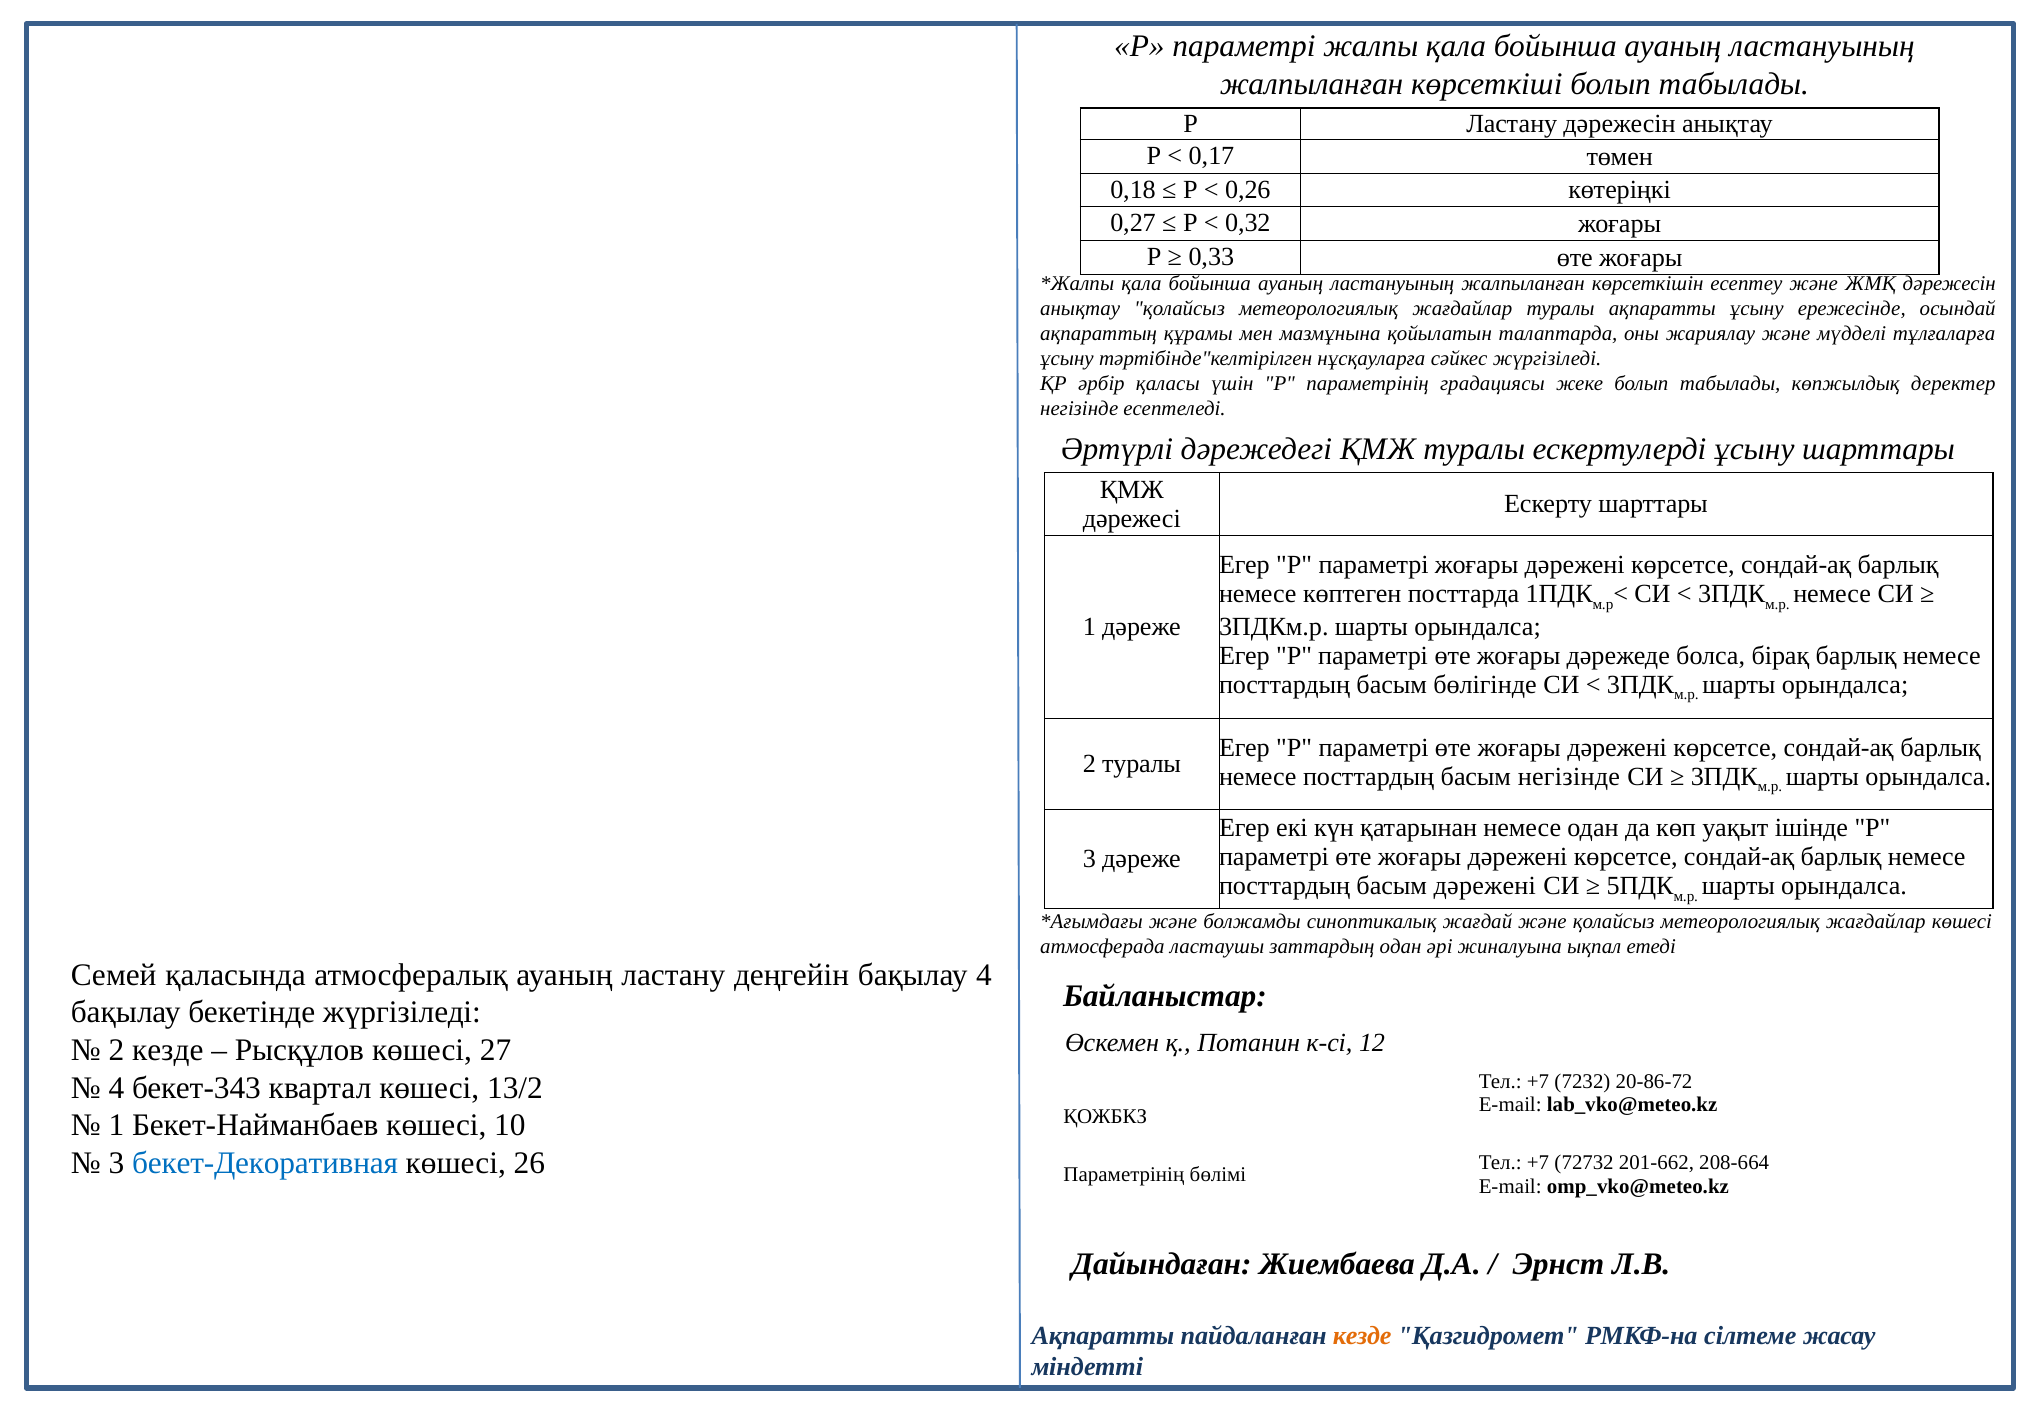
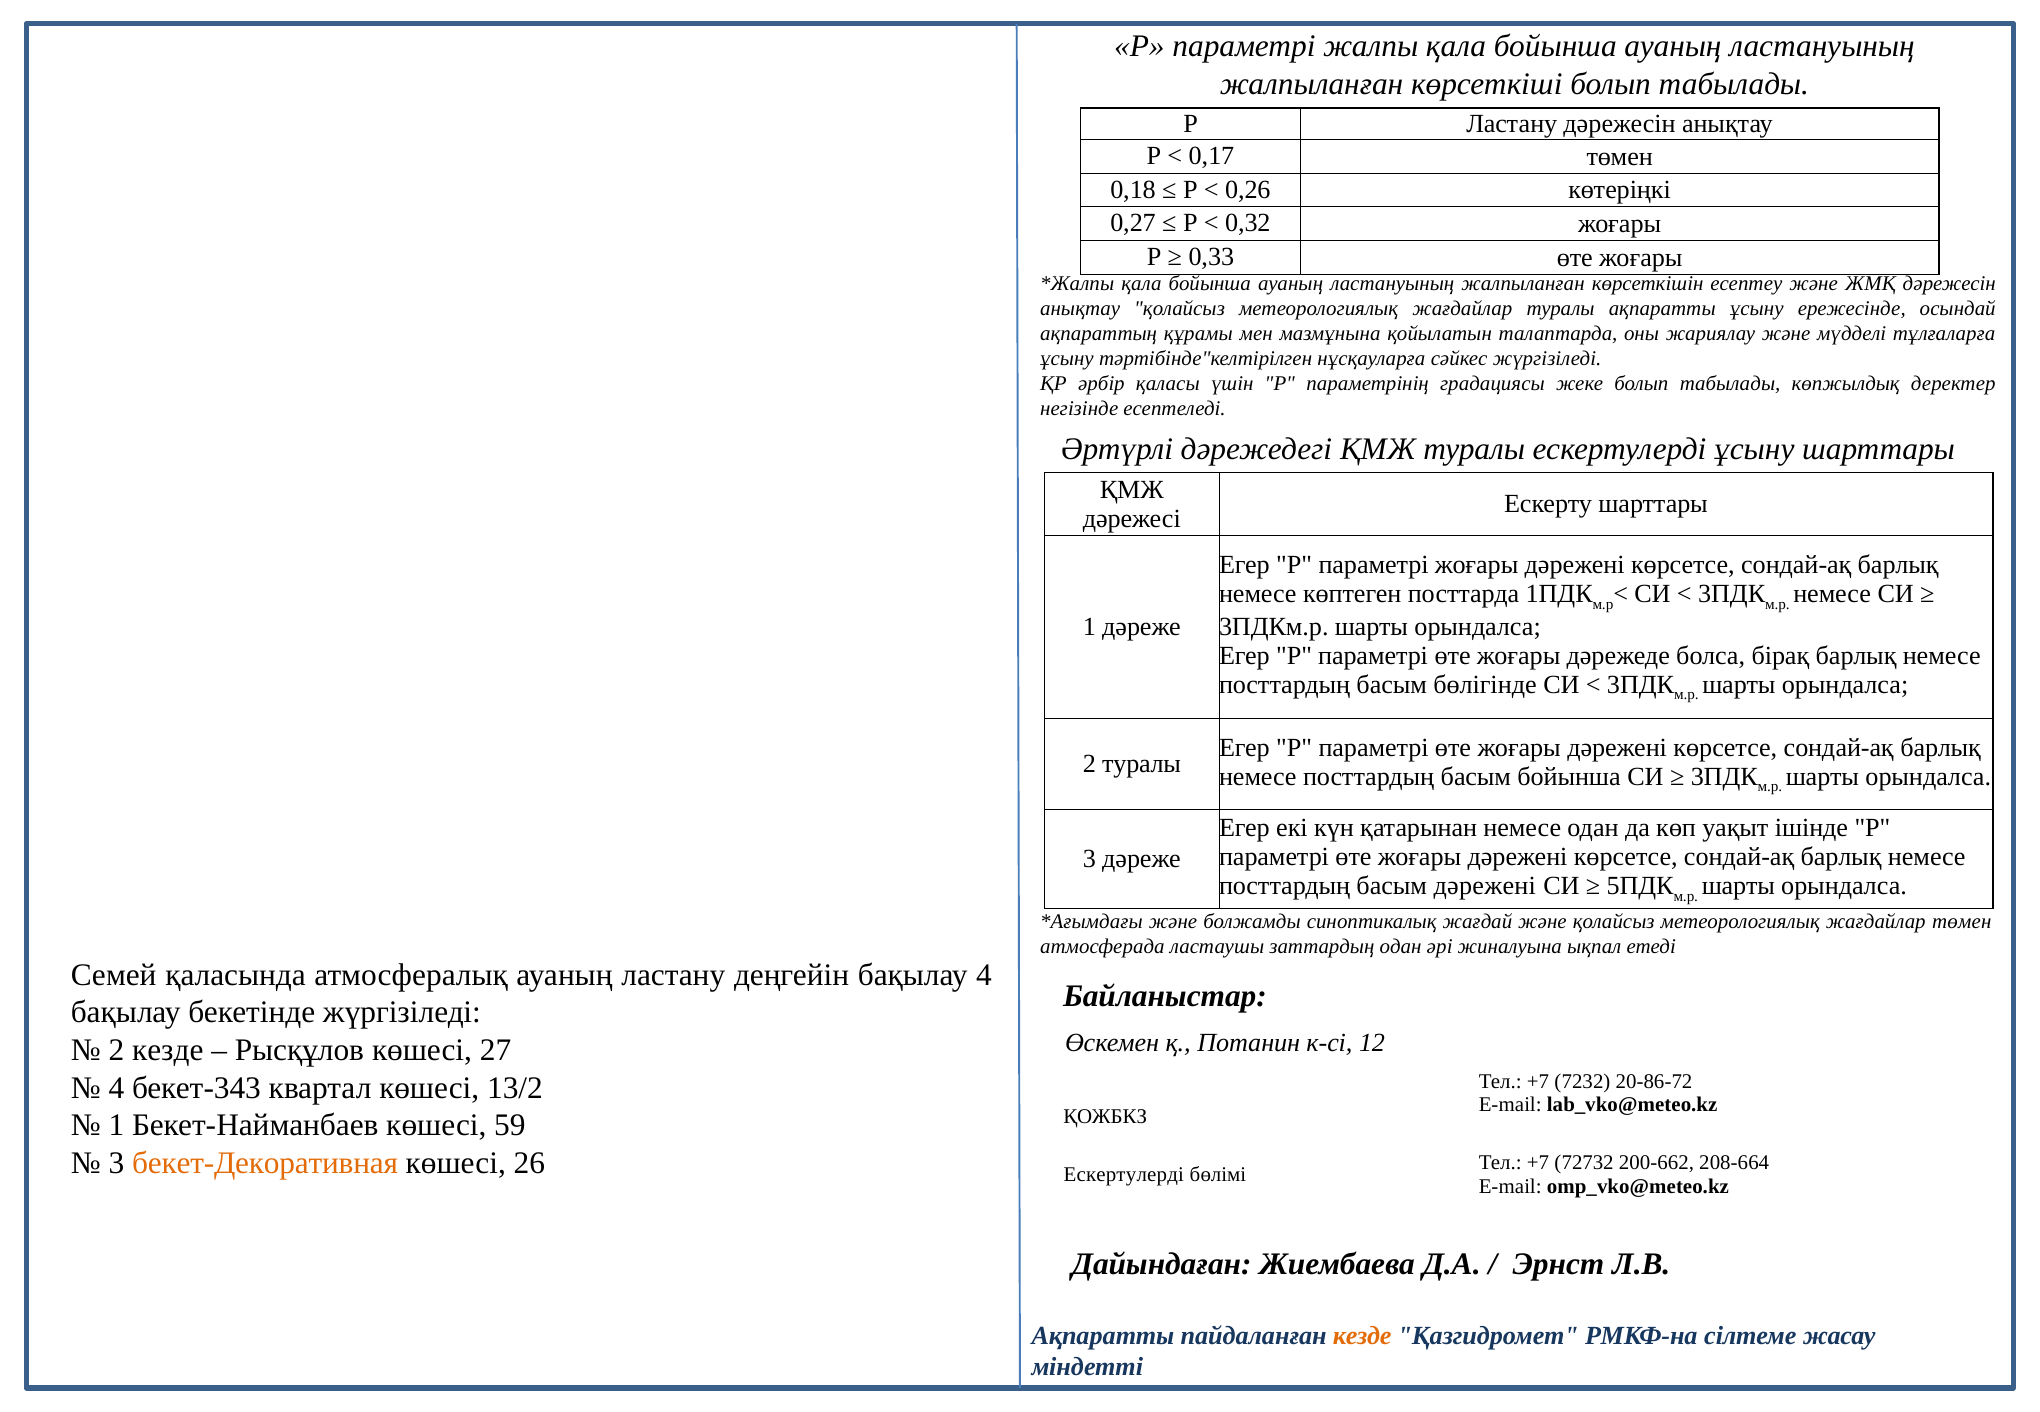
басым негізінде: негізінде -> бойынша (1569, 777)
жағдайлар көшесі: көшесі -> төмен (1962, 922)
10: 10 -> 59 (510, 1126)
бекет-Декоративная colour: blue -> orange (265, 1163)
201-662: 201-662 -> 200-662 (1656, 1163)
Параметрінің: Параметрінің -> Ескертулерді (1124, 1175)
